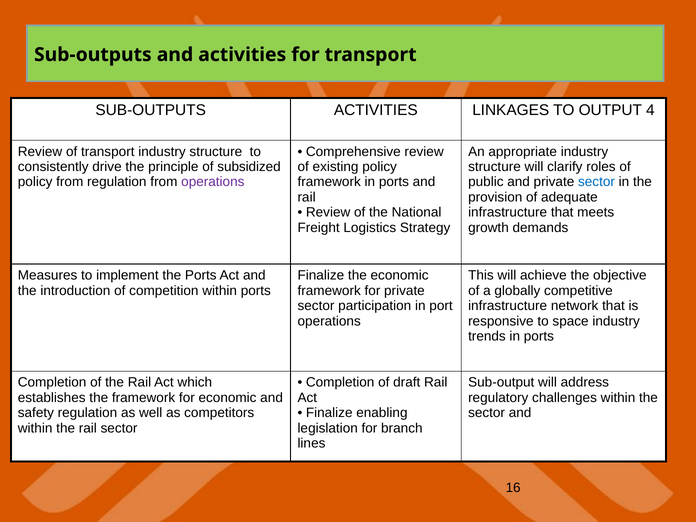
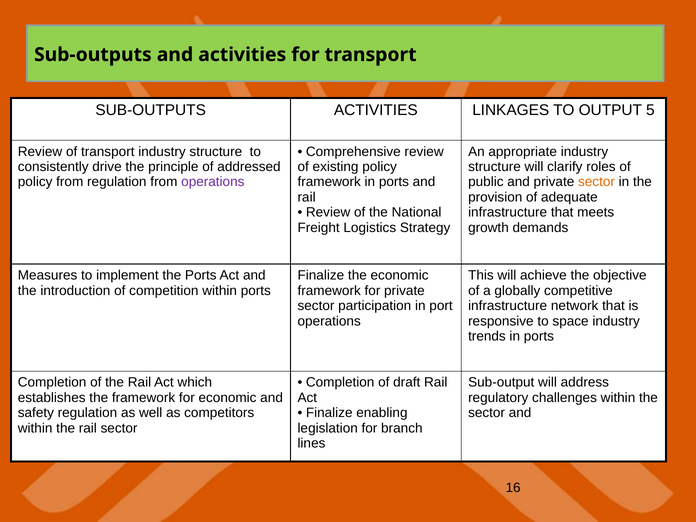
4: 4 -> 5 (650, 110)
subsidized: subsidized -> addressed (249, 167)
sector colour: blue -> orange (597, 182)
